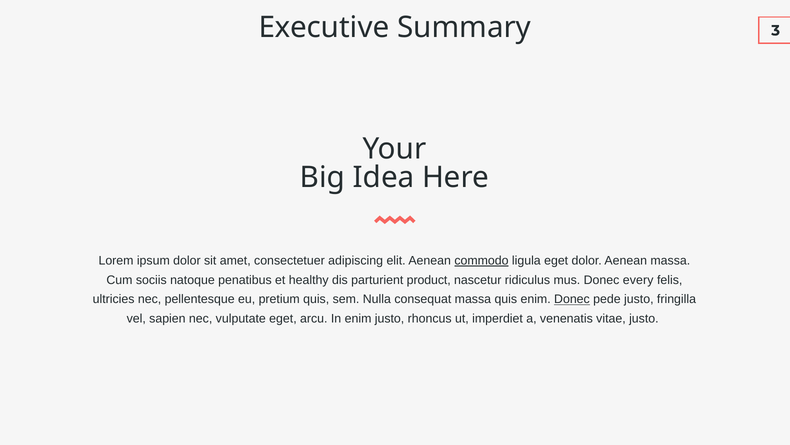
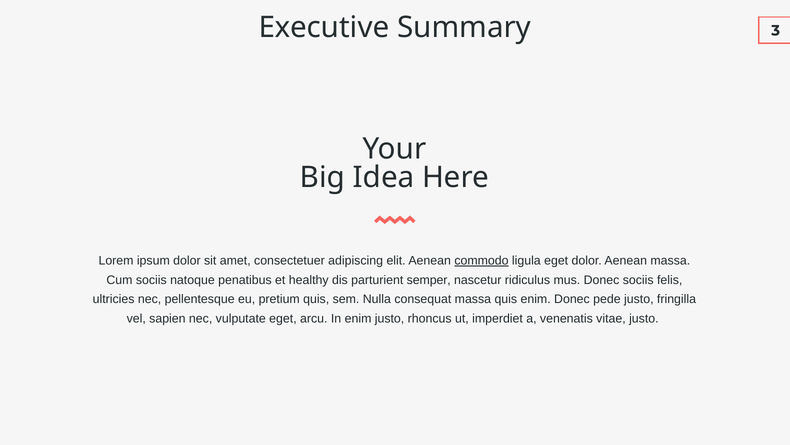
product: product -> semper (429, 280)
Donec every: every -> sociis (638, 280)
Donec underline: present -> none (572, 299)
